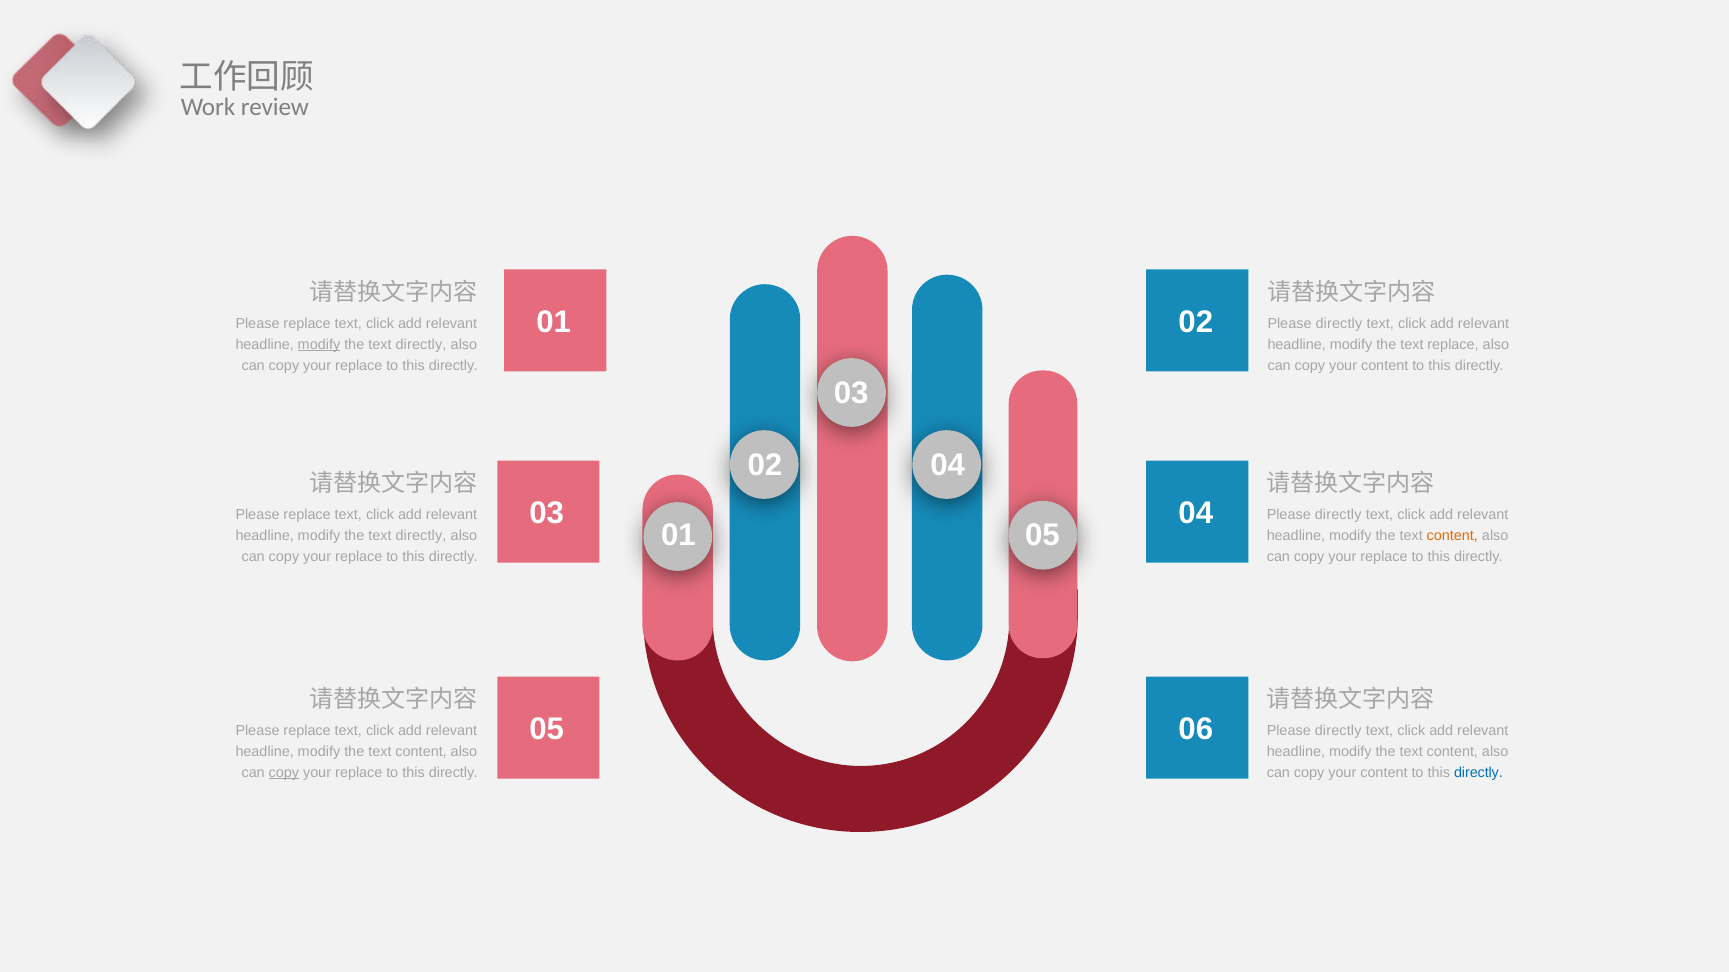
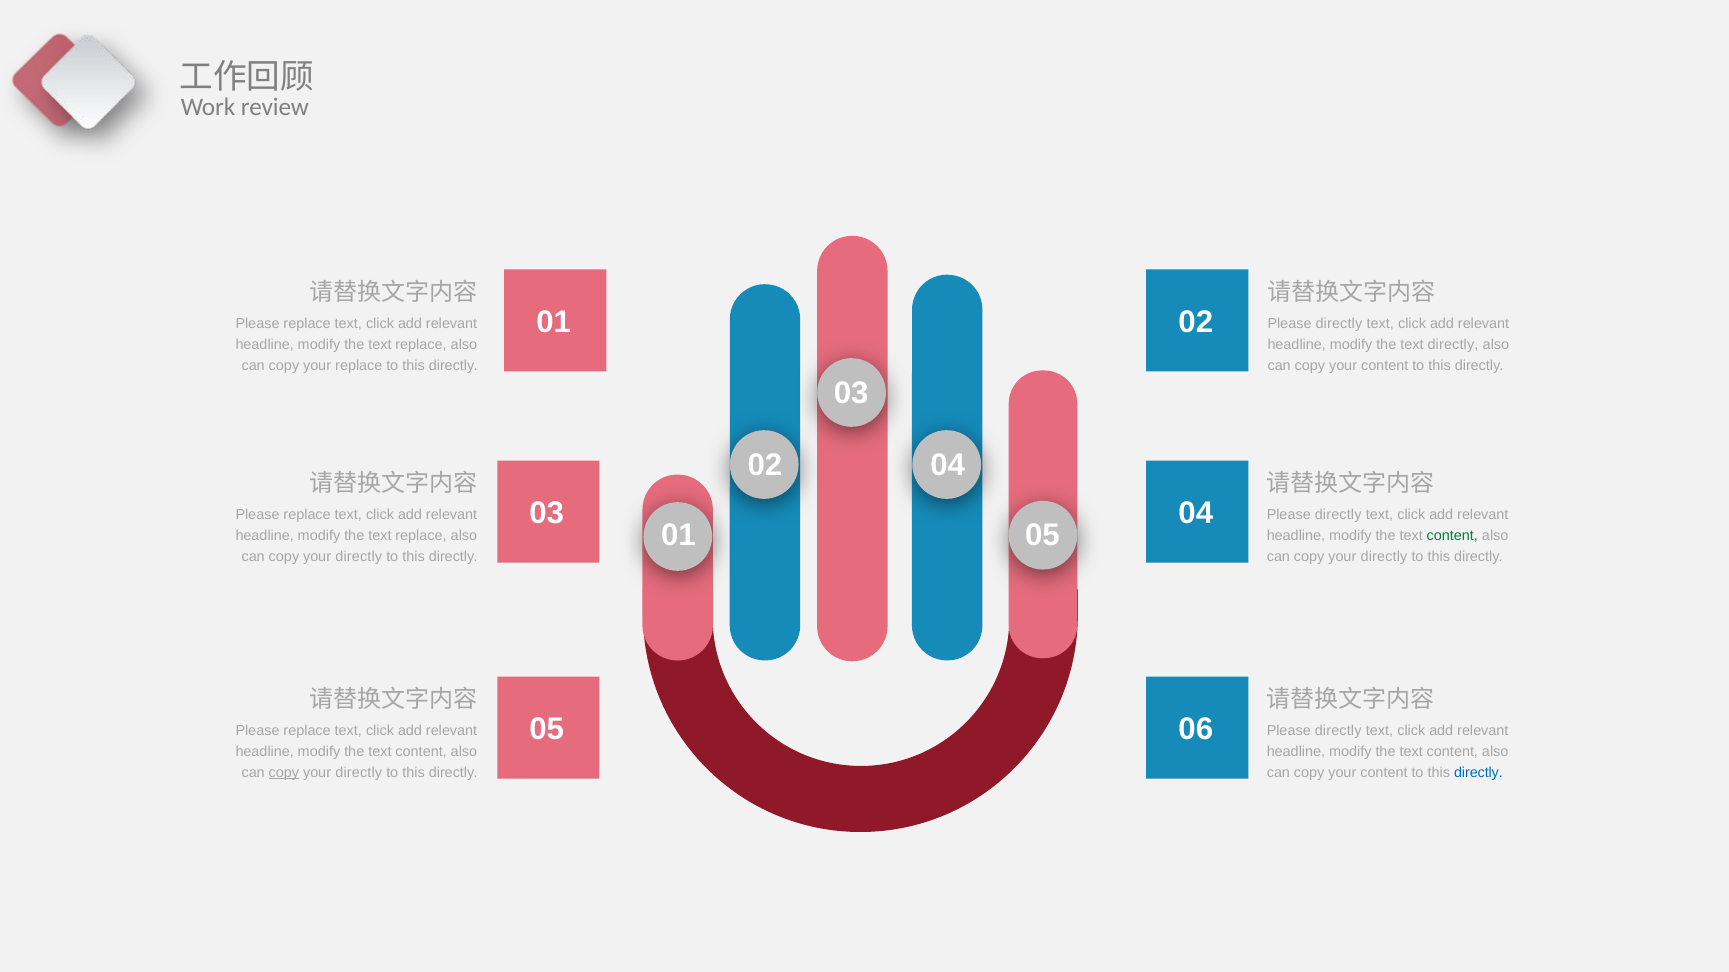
modify underline: present -> none (319, 345)
directly: directly -> replace (421, 345)
text replace: replace -> directly (1453, 345)
directly: directly -> replace (421, 536)
content colour: orange -> green (1452, 536)
replace: replace -> directly (359, 557)
replace: replace -> directly (1384, 557)
replace: replace -> directly (359, 773)
